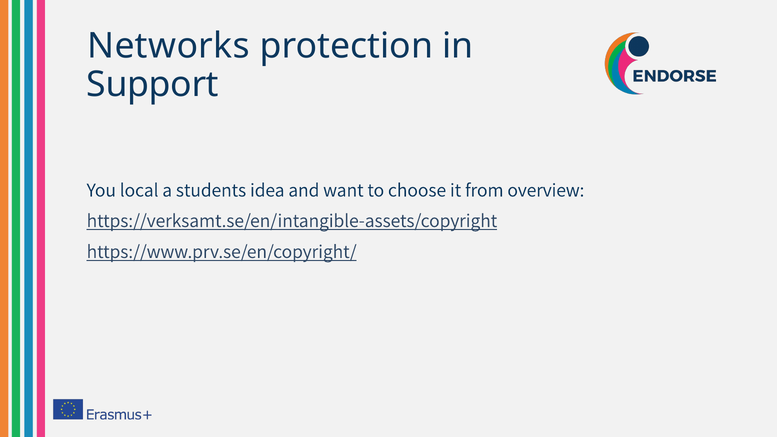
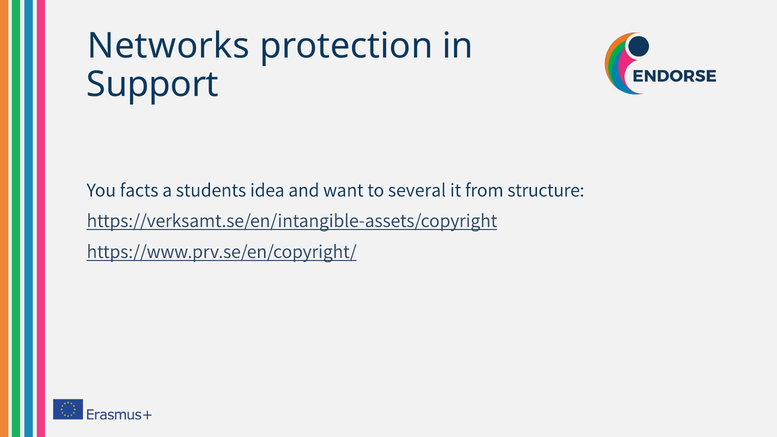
local: local -> facts (139, 190)
choose: choose -> several (417, 190)
overview: overview -> structure (546, 190)
